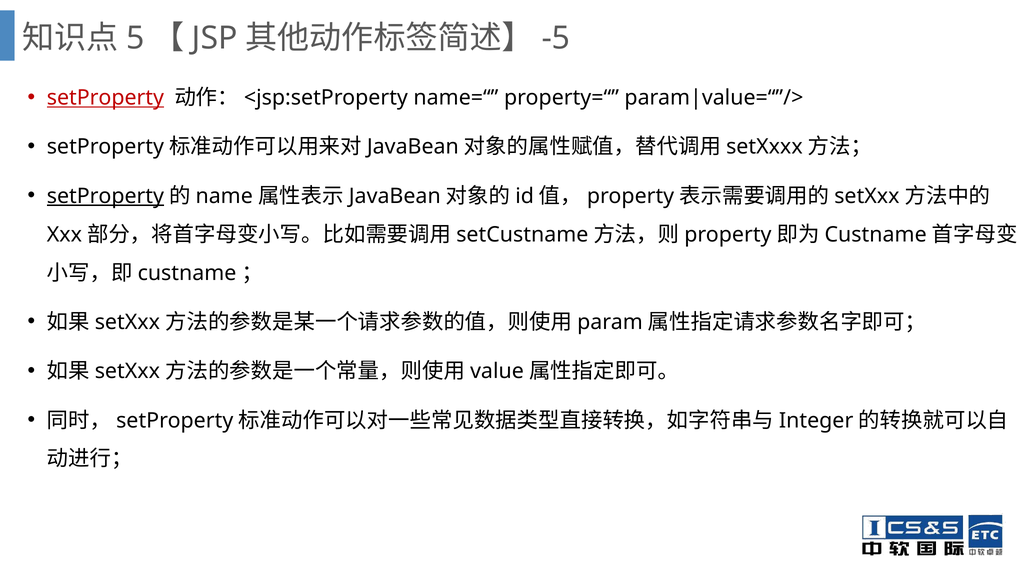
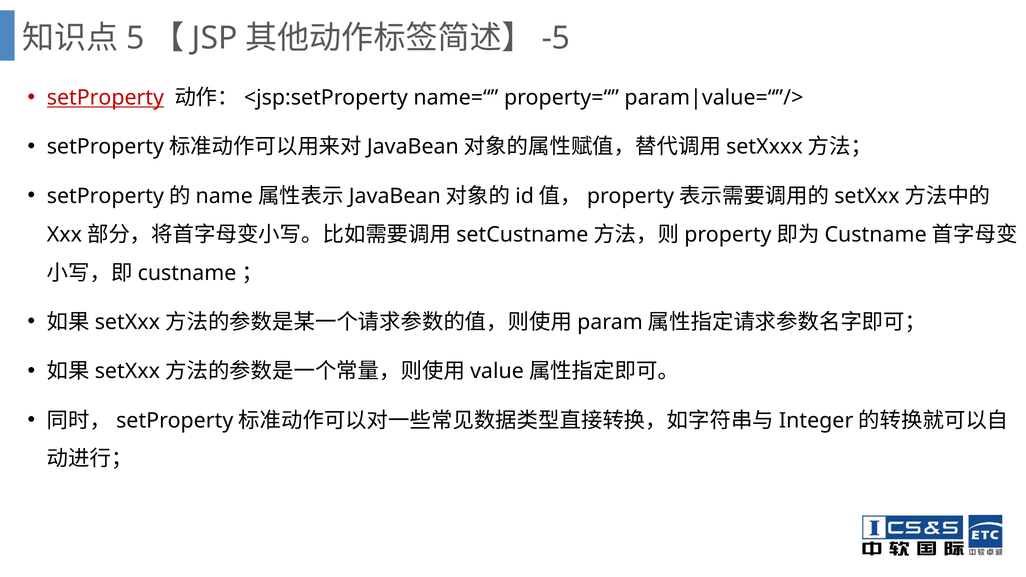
setProperty underline: present -> none (105, 196)
